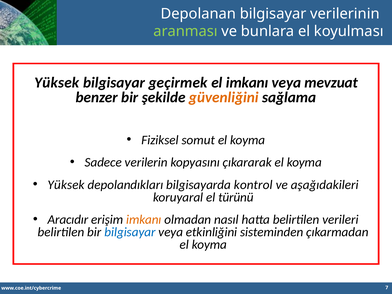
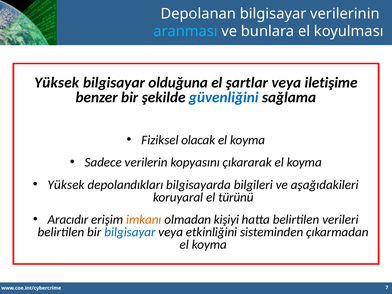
aranması colour: light green -> light blue (185, 31)
geçirmek: geçirmek -> olduğuna (178, 83)
el imkanı: imkanı -> şartlar (247, 83)
mevzuat: mevzuat -> iletişime (331, 83)
güvenliğini colour: orange -> blue (224, 97)
somut: somut -> olacak (198, 140)
kontrol: kontrol -> bilgileri (253, 185)
nasıl: nasıl -> kişiyi (226, 220)
